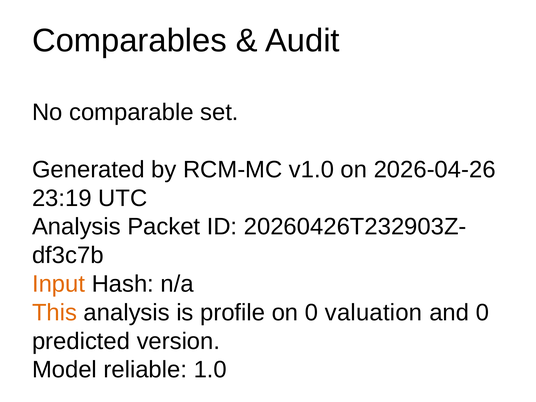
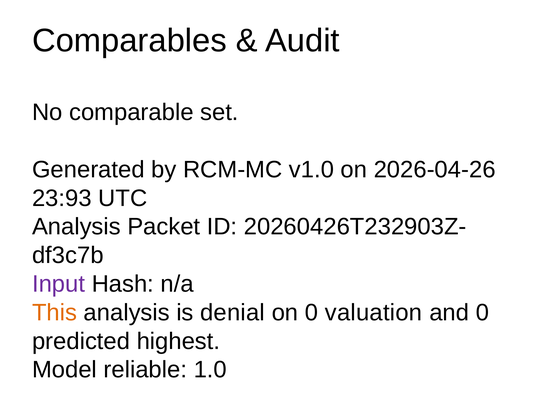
23:19: 23:19 -> 23:93 (62, 198)
Input colour: orange -> purple (59, 284)
profile: profile -> denial (233, 313)
version: version -> highest (178, 341)
